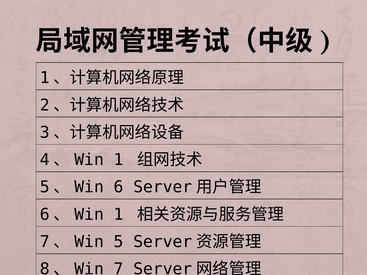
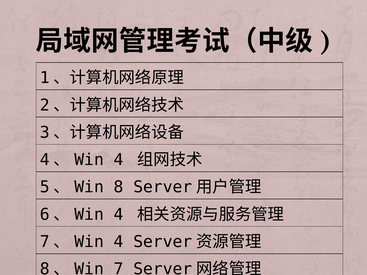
1: 1 -> 4 (119, 160)
6: 6 -> 8 (119, 187)
1: 1 -> 4 (119, 215)
5: 5 -> 4 (119, 242)
